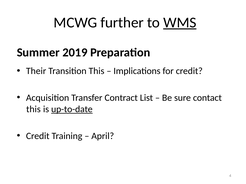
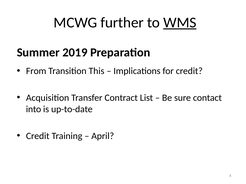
Their: Their -> From (36, 71)
this: this -> into (34, 109)
up-to-date underline: present -> none (72, 109)
